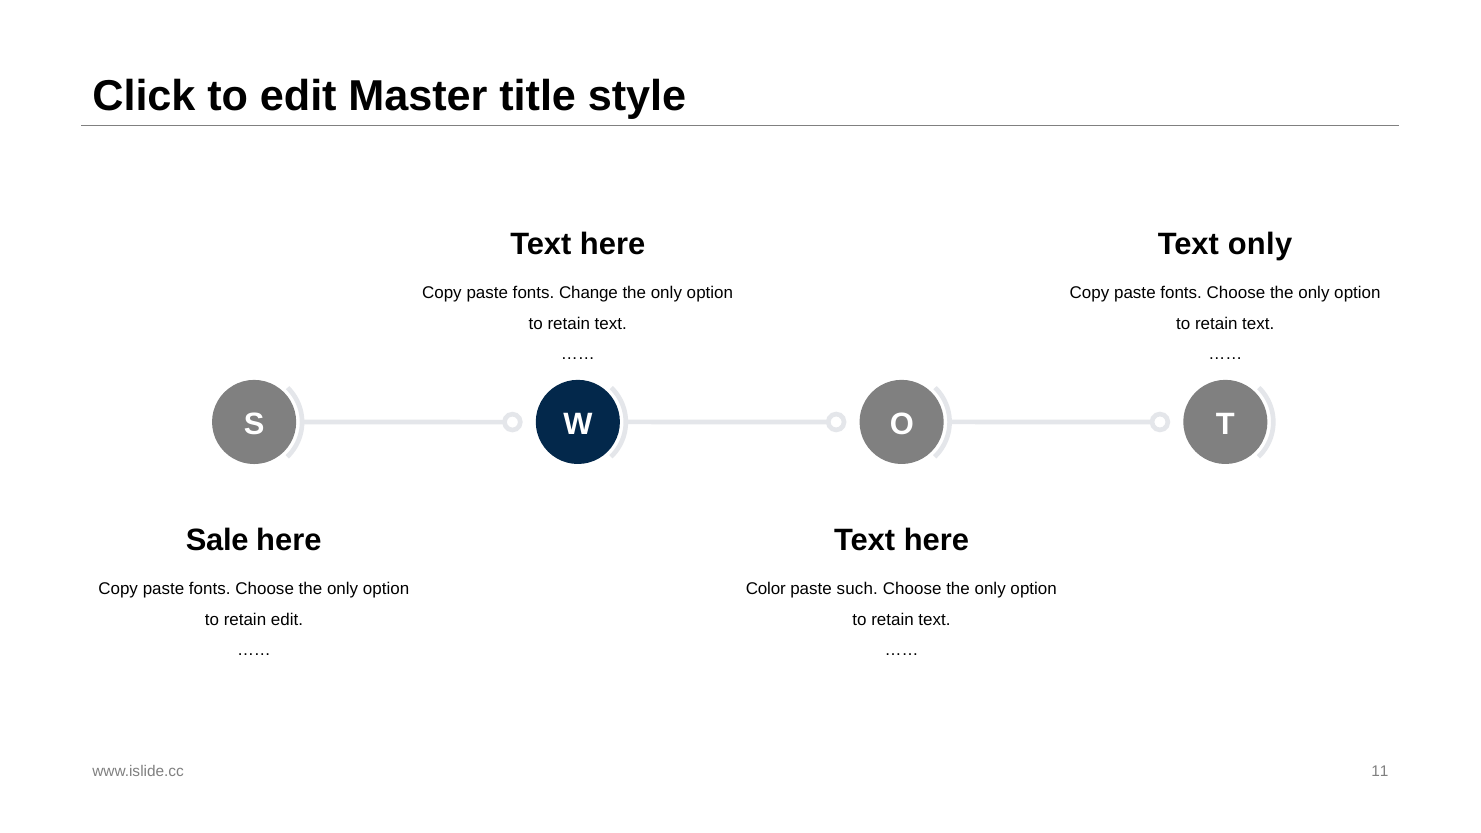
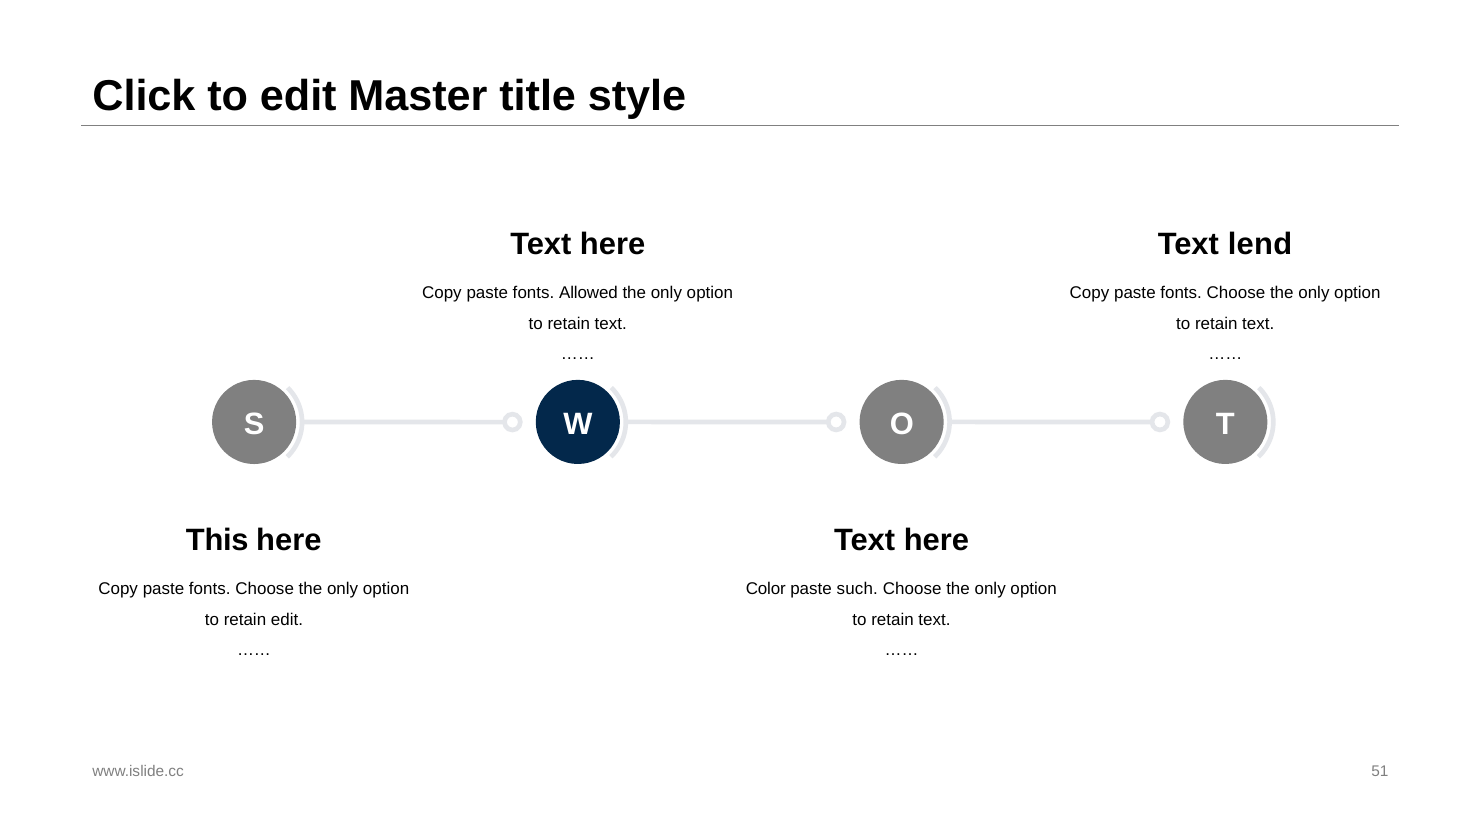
Text only: only -> lend (1260, 244)
Change: Change -> Allowed (588, 293)
Sale: Sale -> This (217, 540)
11: 11 -> 51 (1380, 772)
